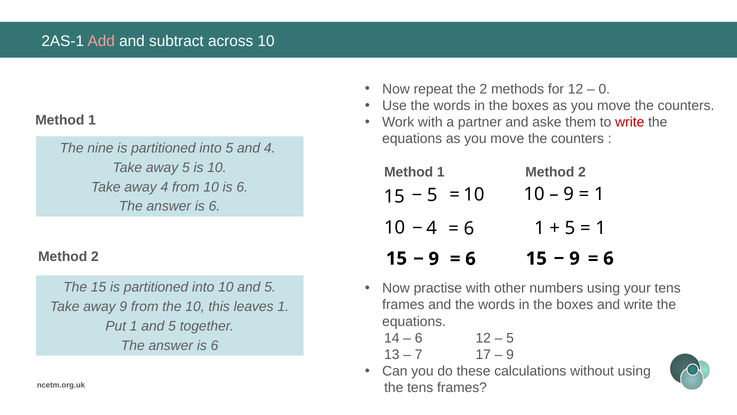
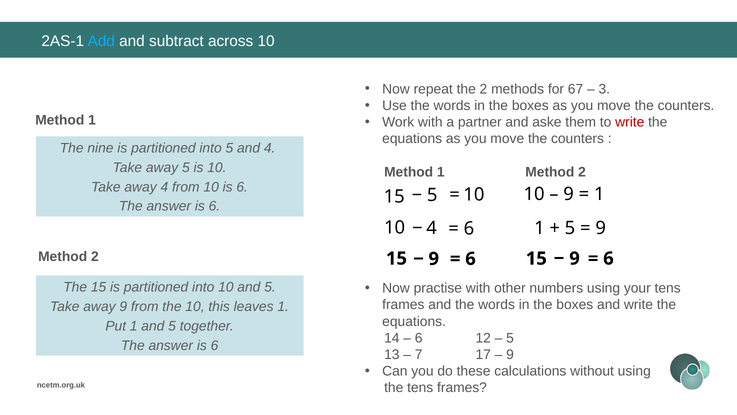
Add colour: pink -> light blue (101, 41)
for 12: 12 -> 67 (576, 89)
0: 0 -> 3 (604, 89)
1: 1 -> 9 (601, 228)
